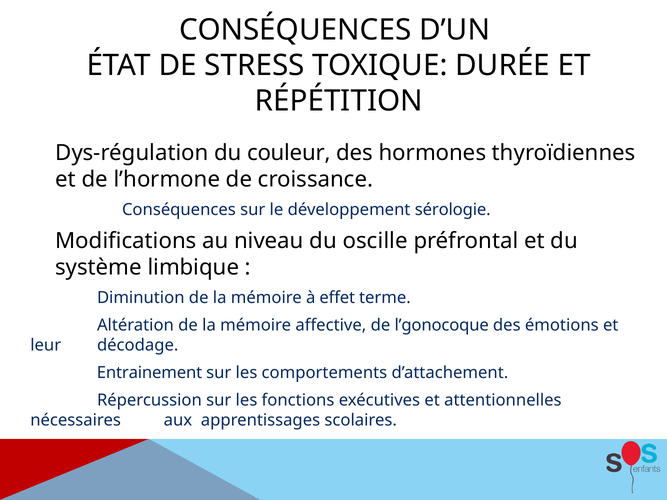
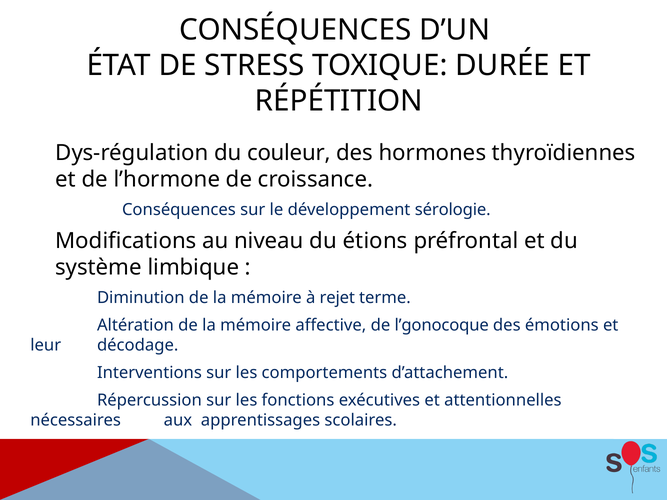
oscille: oscille -> étions (375, 241)
effet: effet -> rejet (337, 298)
Entrainement: Entrainement -> Interventions (149, 373)
